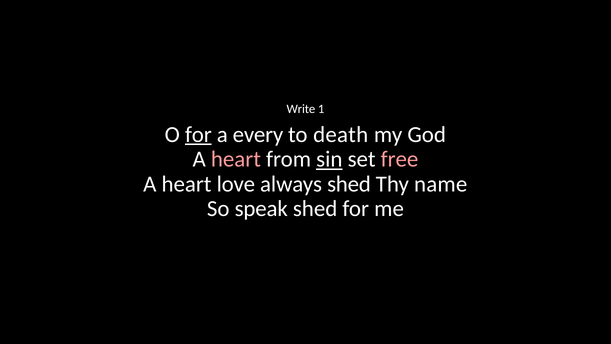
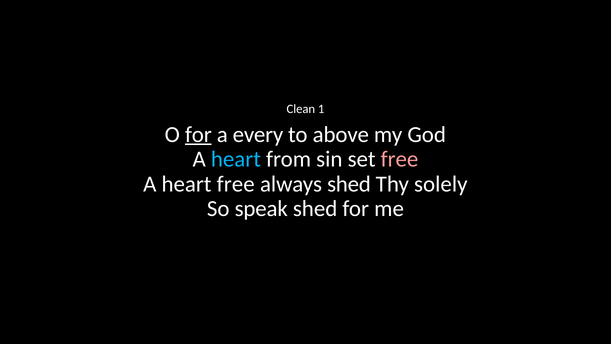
Write: Write -> Clean (301, 109)
death: death -> above (341, 134)
heart colour: pink -> light blue (236, 159)
sin underline: present -> none (329, 159)
heart love: love -> free (236, 184)
name: name -> solely (441, 184)
